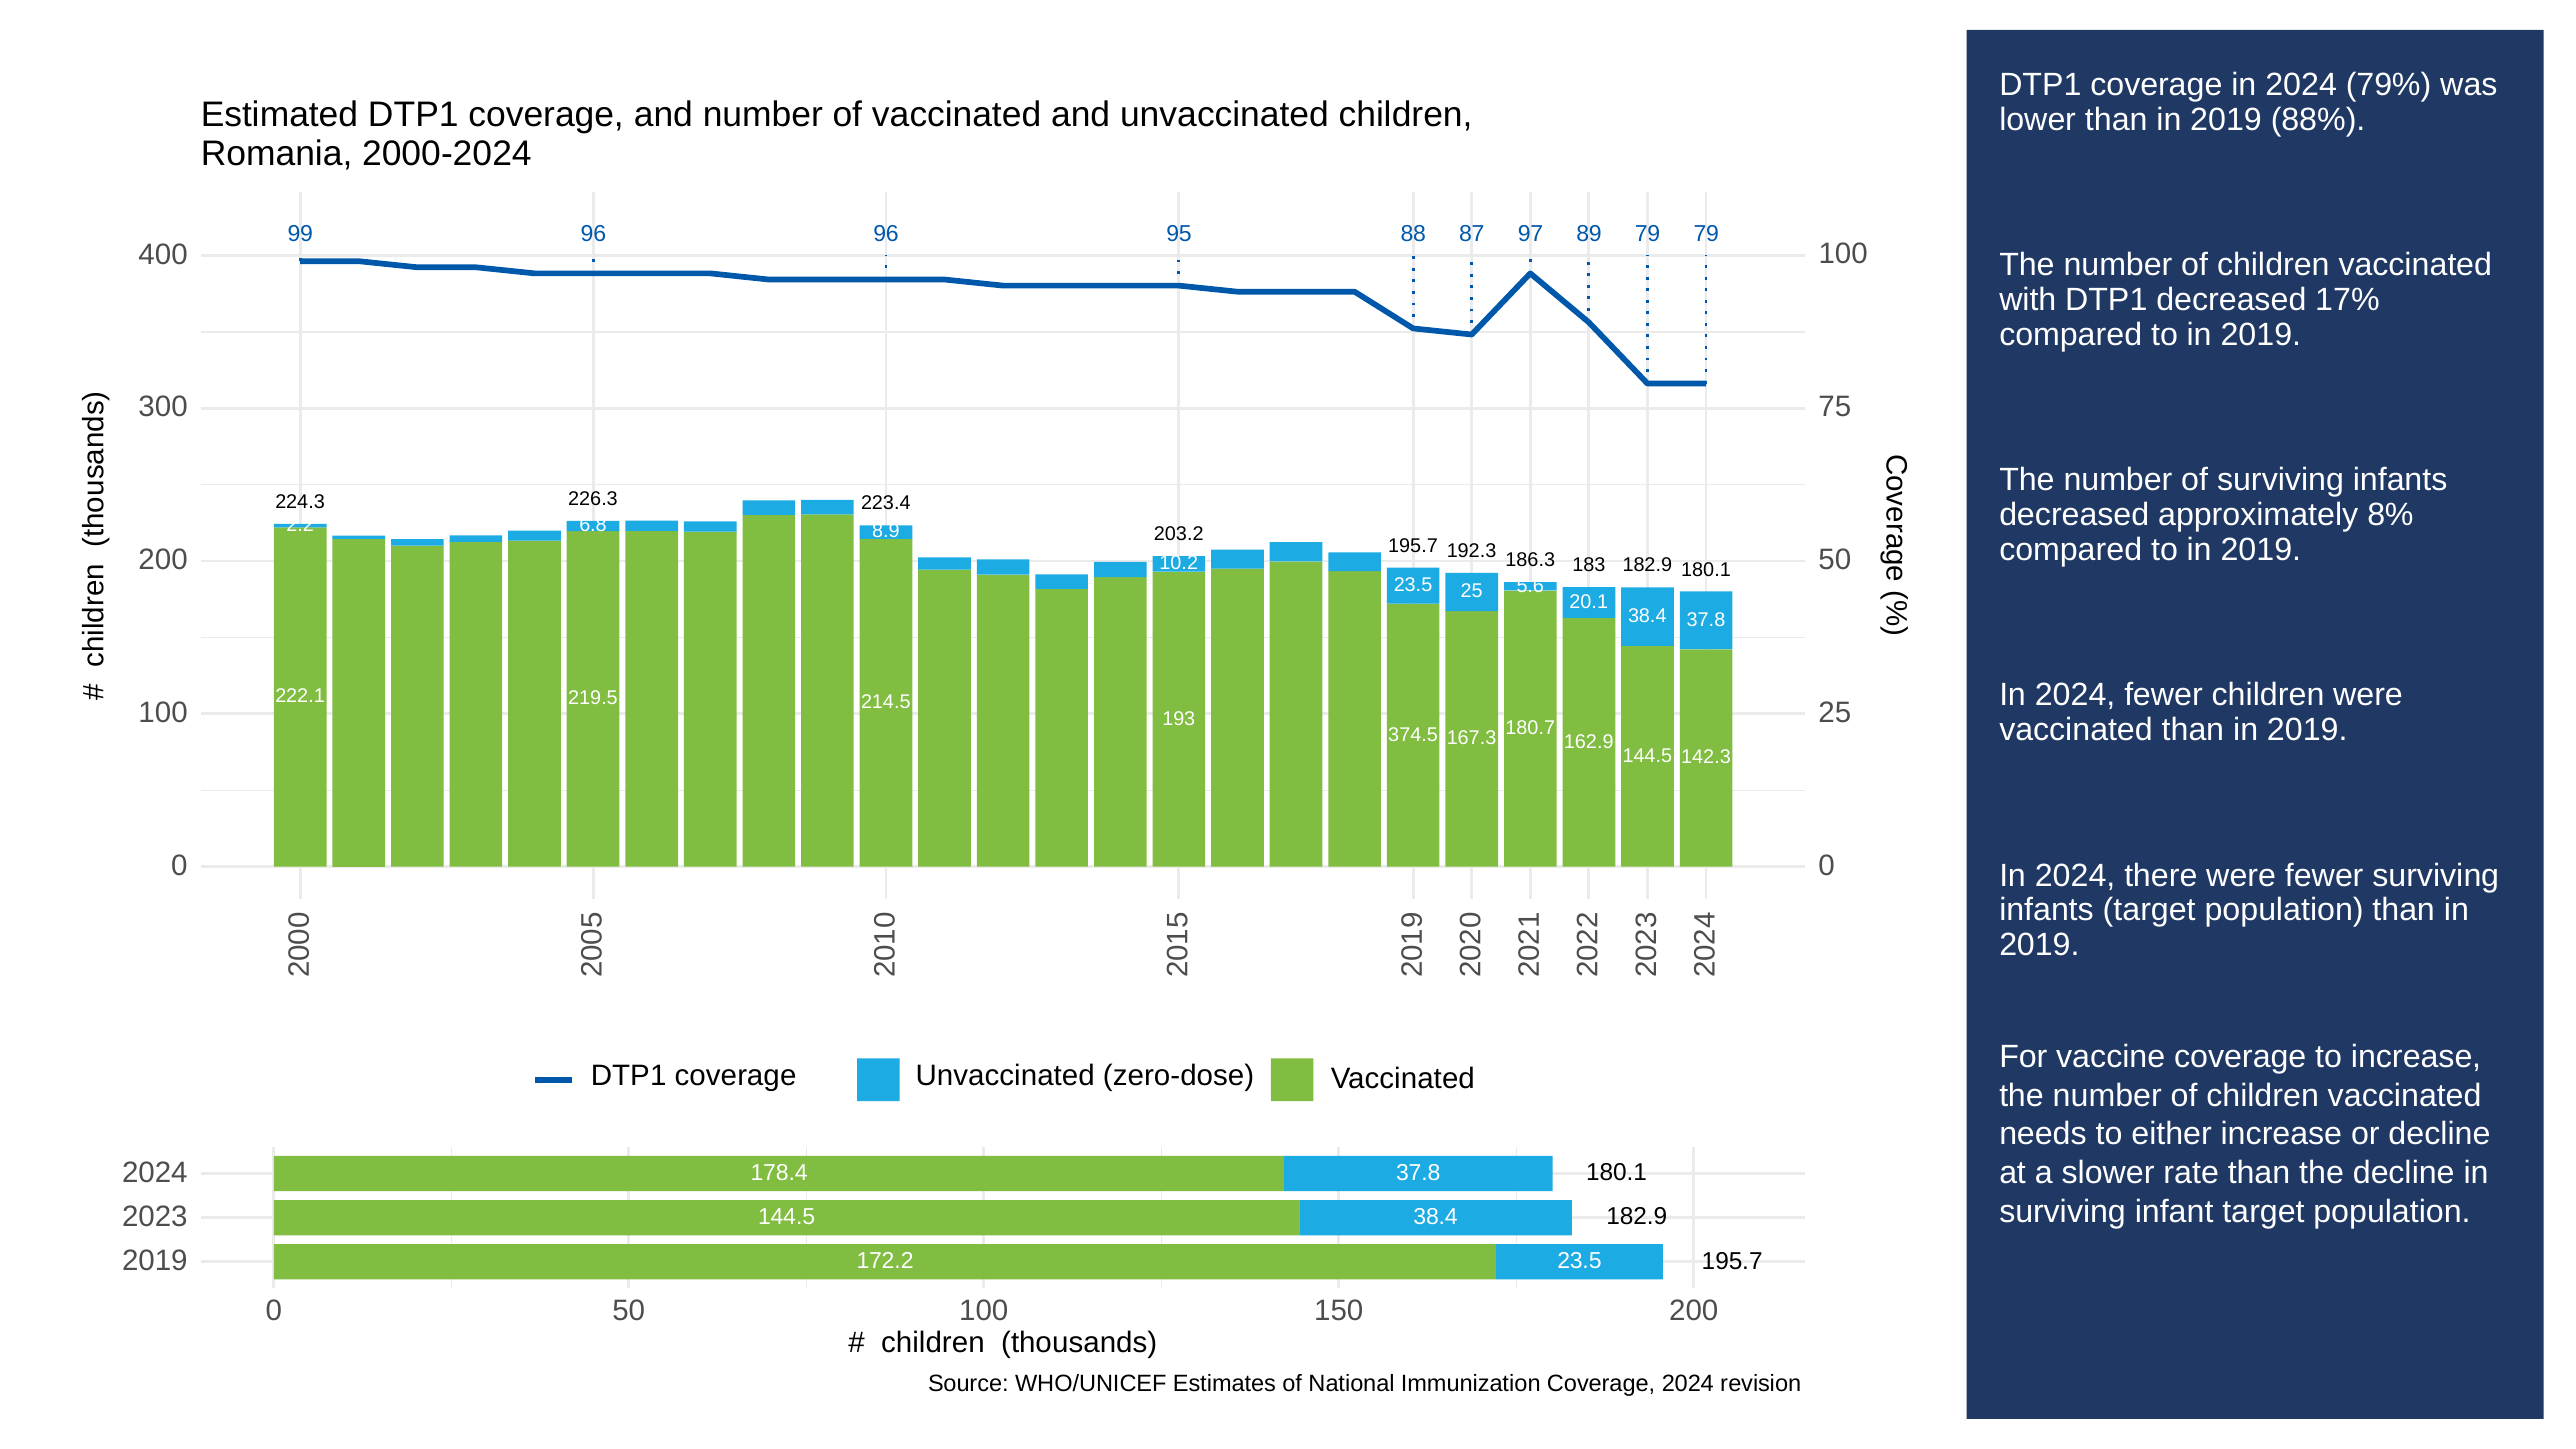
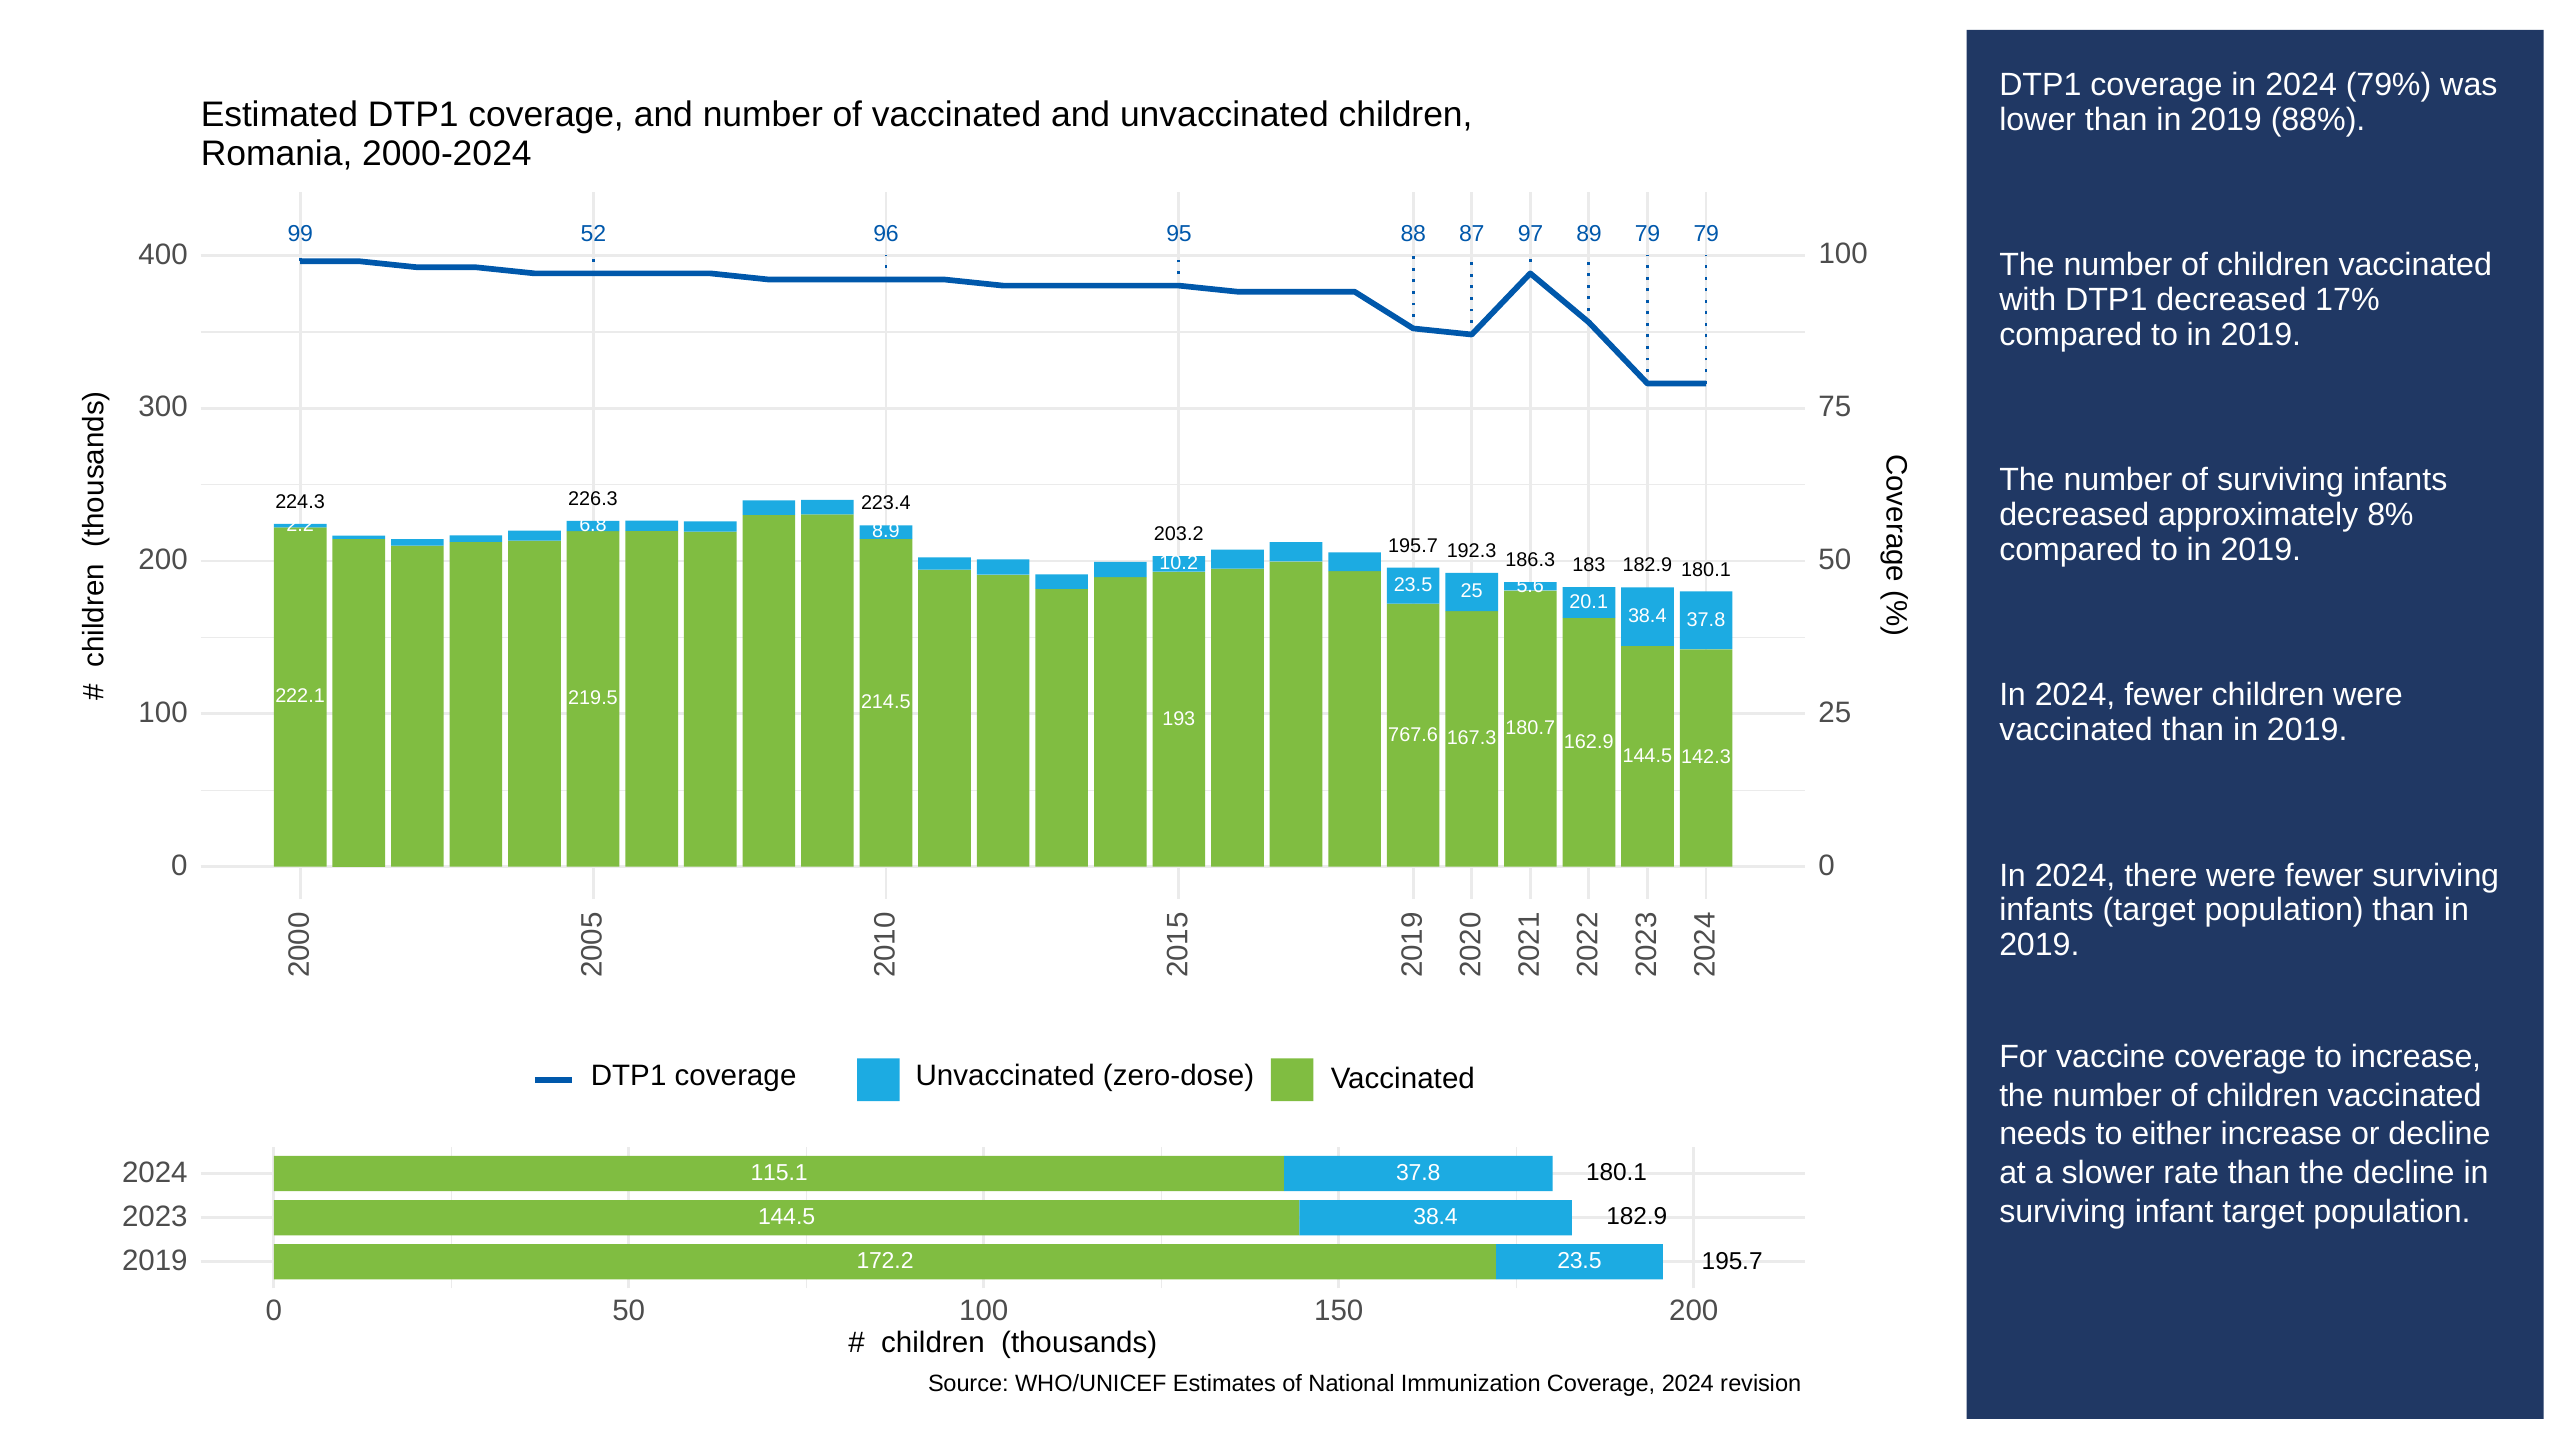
99 96: 96 -> 52 (593, 234)
374.5: 374.5 -> 767.6 (1413, 735)
178.4: 178.4 -> 115.1 (779, 1173)
